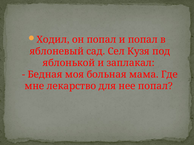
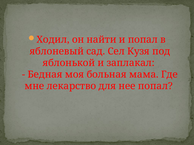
он попал: попал -> найти (101, 40)
